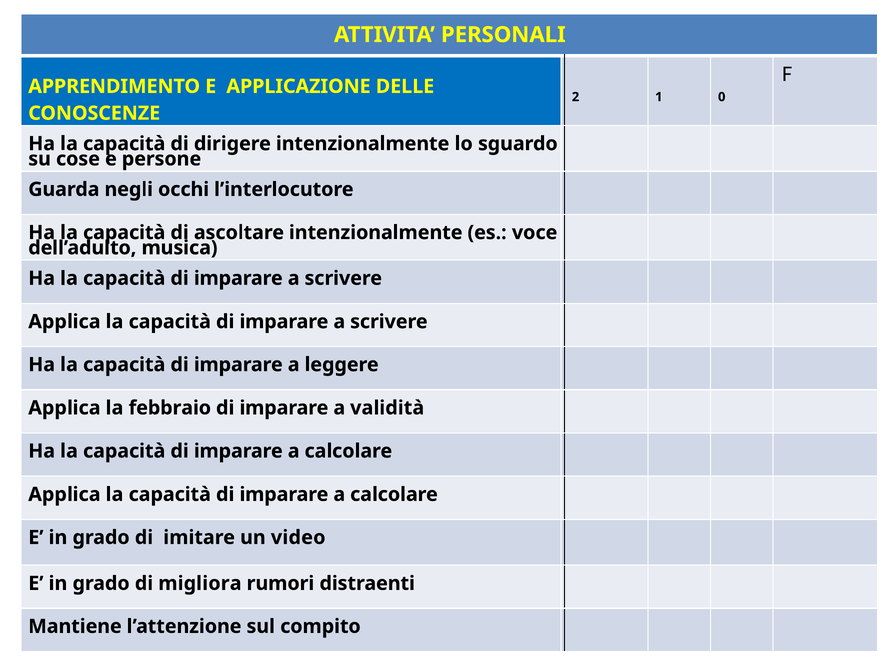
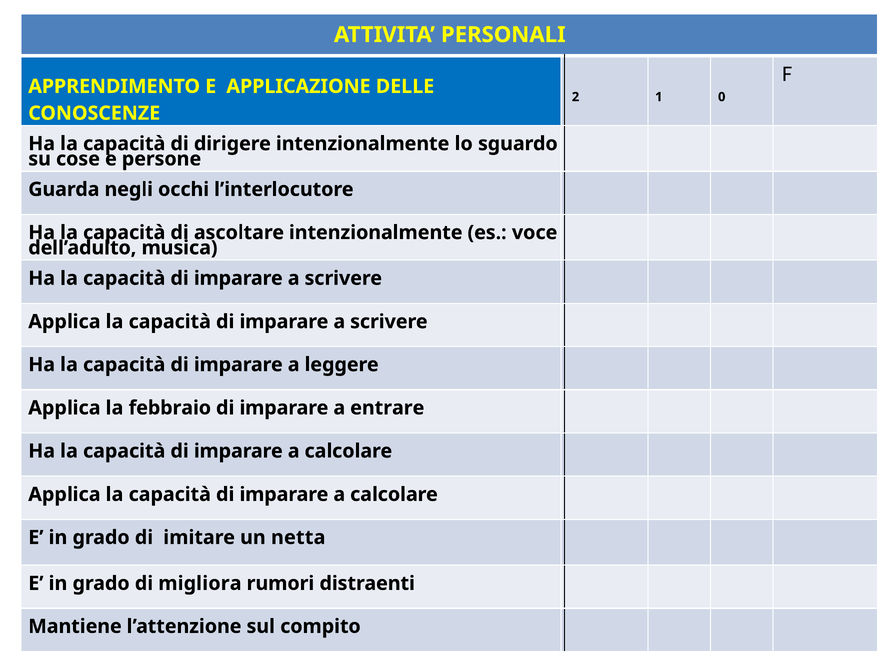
validità: validità -> entrare (387, 408)
video: video -> netta (298, 538)
